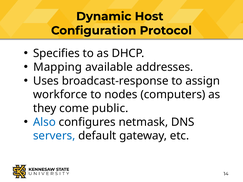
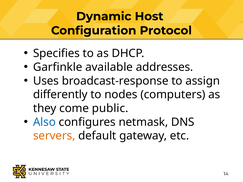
Mapping: Mapping -> Garfinkle (58, 67)
workforce: workforce -> differently (60, 95)
servers colour: blue -> orange (54, 136)
